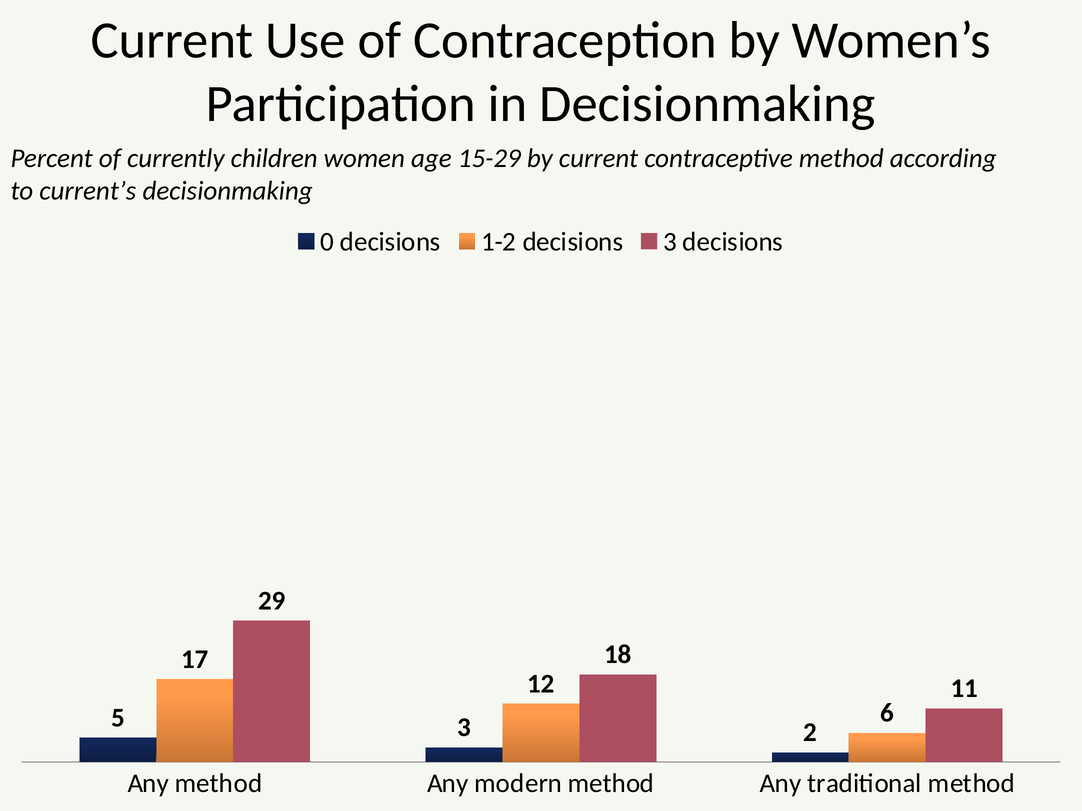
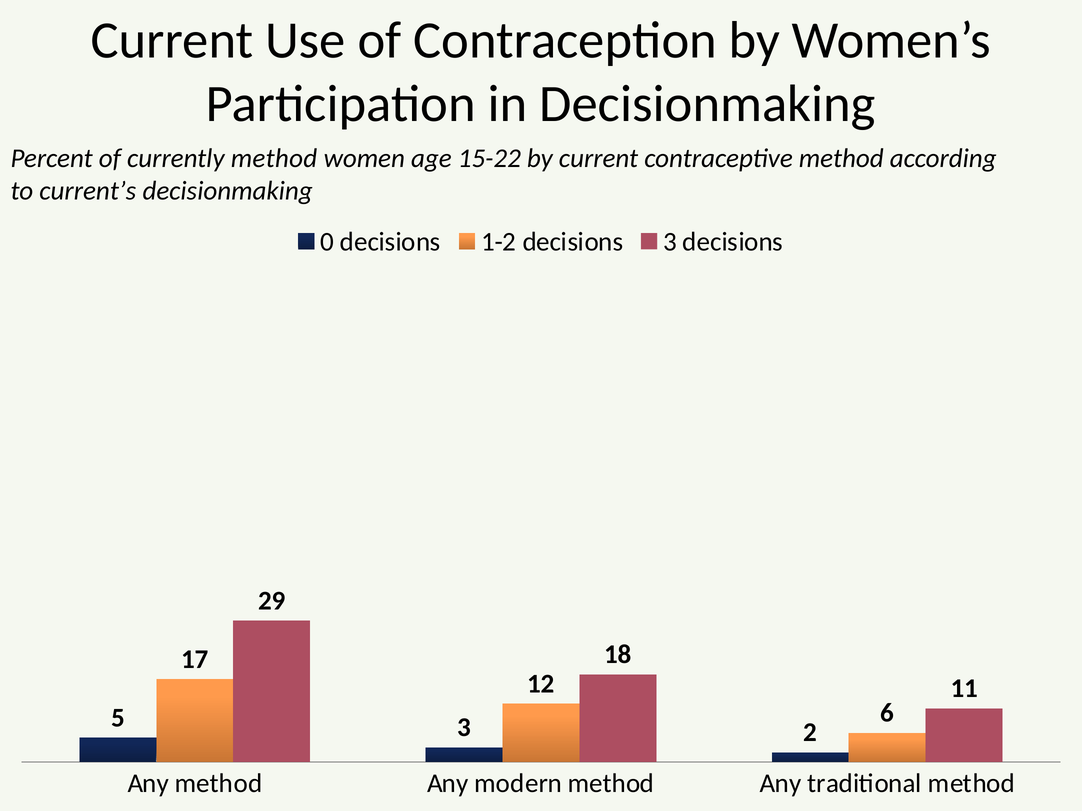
currently children: children -> method (274, 159)
15-29: 15-29 -> 15-22 (489, 159)
